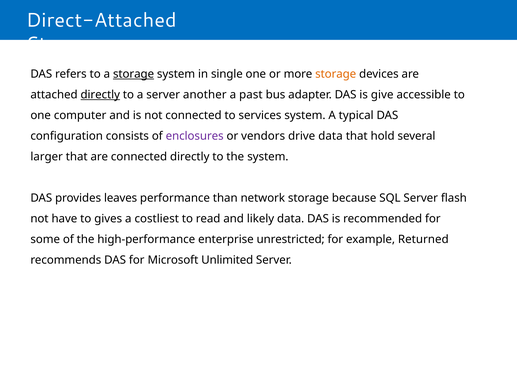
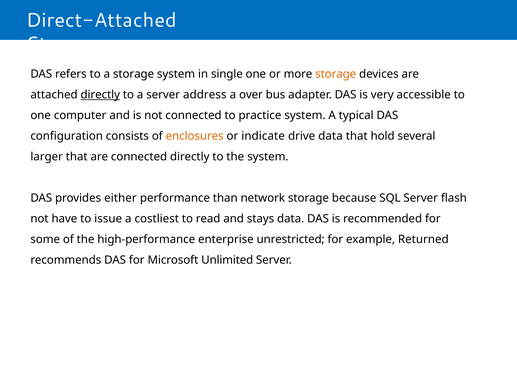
storage underline: present -> none (134, 74)
another: another -> address (205, 95)
past: past -> over (251, 95)
give: give -> very (382, 95)
services: services -> practice (260, 115)
enclosures colour: purple -> orange (195, 136)
vendors: vendors -> indicate (263, 136)
leaves: leaves -> either (120, 198)
gives: gives -> issue (108, 219)
likely: likely -> stays (261, 219)
